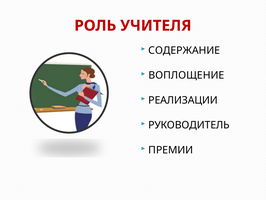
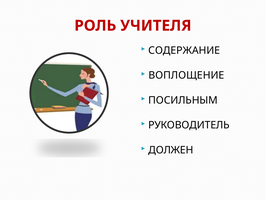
РЕАЛИЗАЦИИ: РЕАЛИЗАЦИИ -> ПОСИЛЬНЫМ (183, 100)
ПРЕМИИ: ПРЕМИИ -> ДОЛЖЕН (171, 150)
